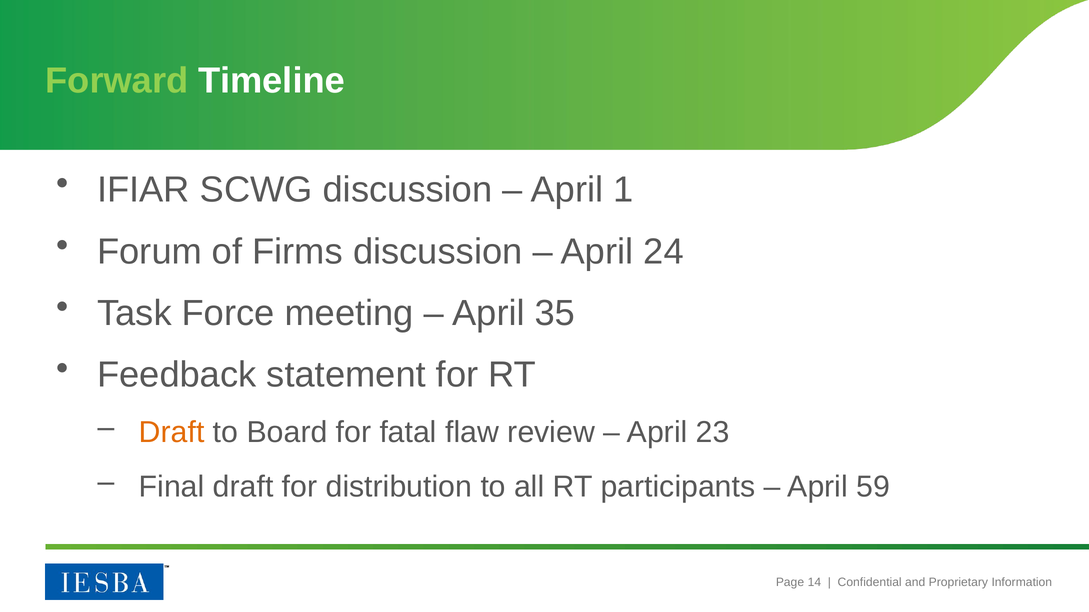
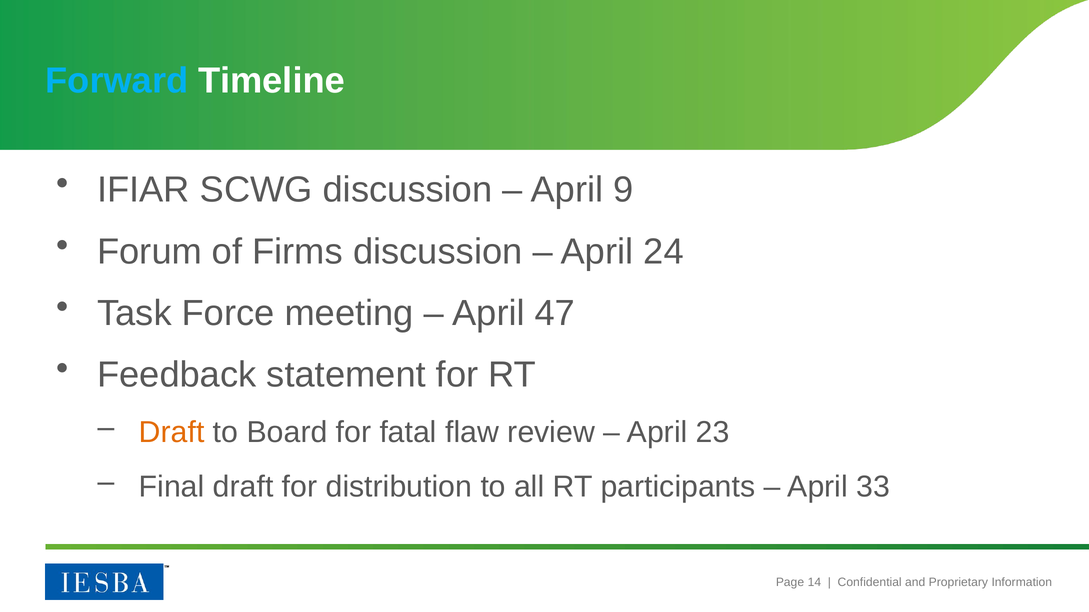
Forward colour: light green -> light blue (117, 81)
1: 1 -> 9 (623, 190)
35: 35 -> 47 (555, 313)
59: 59 -> 33 (873, 487)
